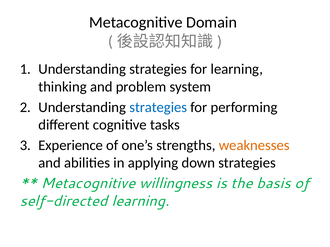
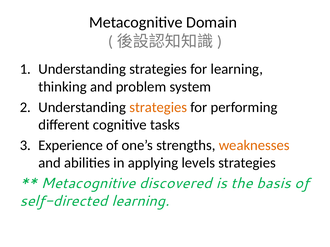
strategies colour: blue -> orange (158, 107)
down: down -> levels (198, 163)
willingness: willingness -> discovered (176, 184)
